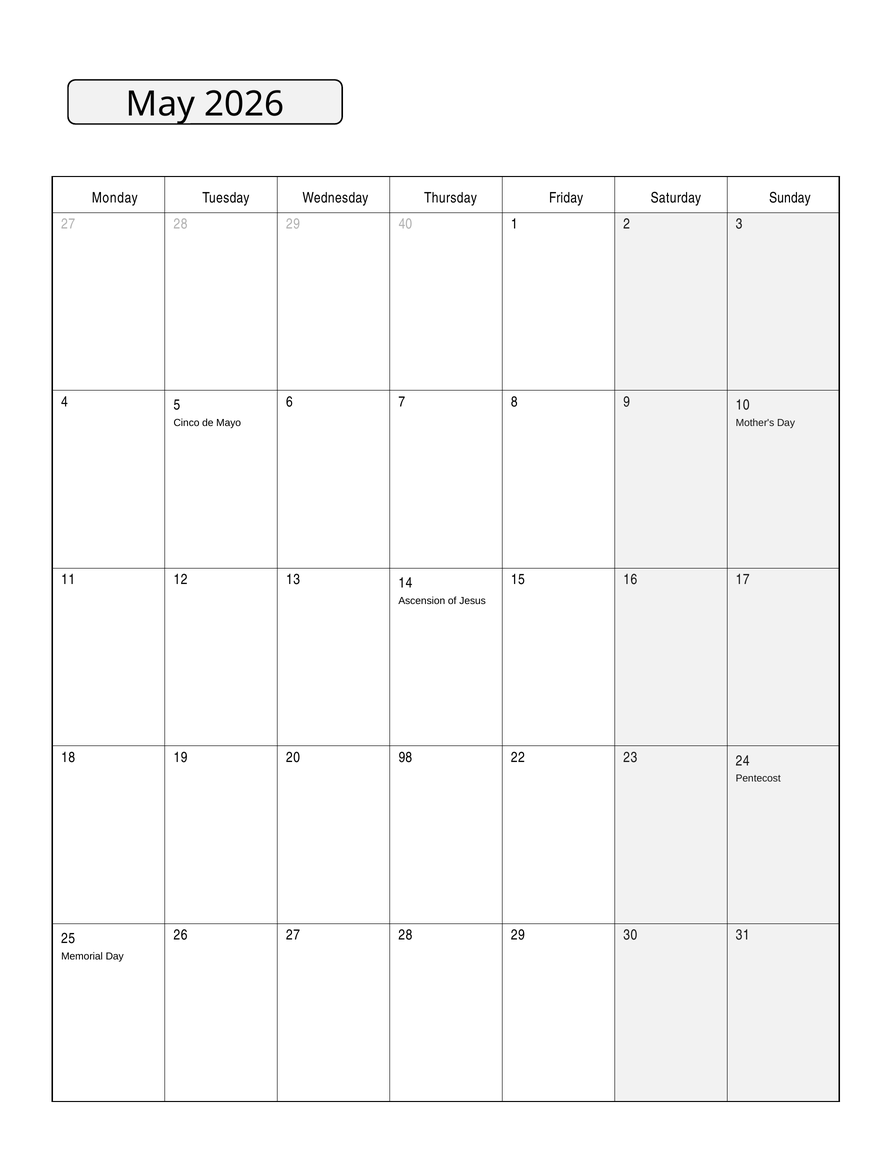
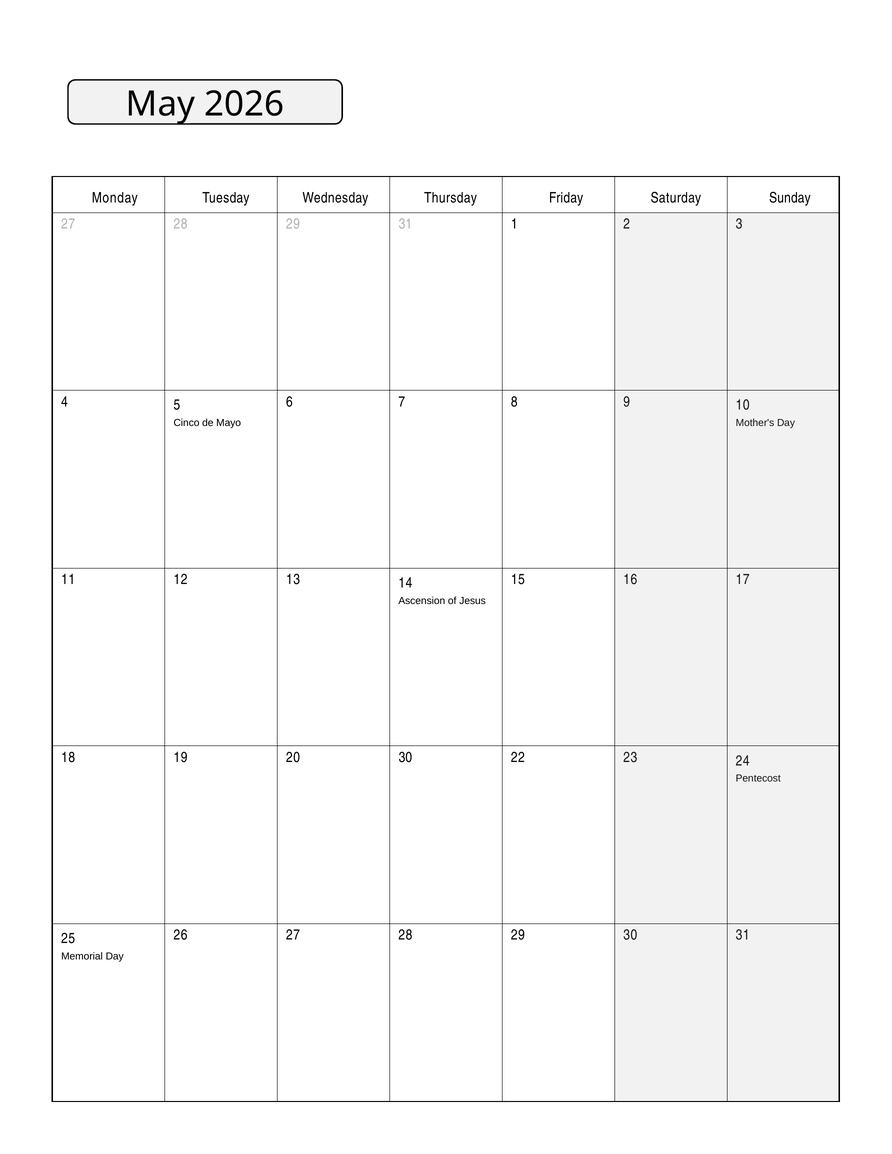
29 40: 40 -> 31 (405, 224)
20 98: 98 -> 30 (405, 757)
